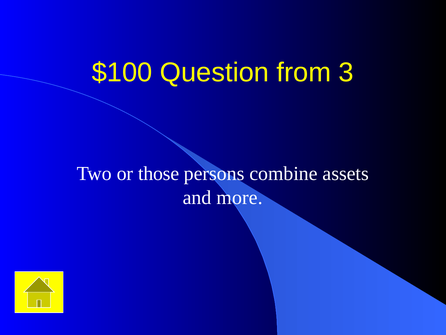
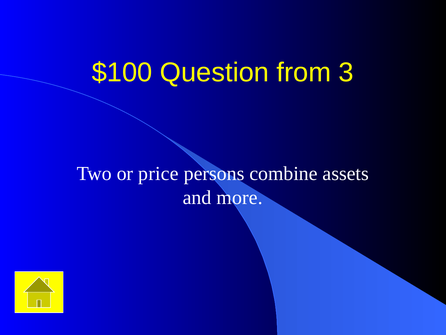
those: those -> price (158, 173)
